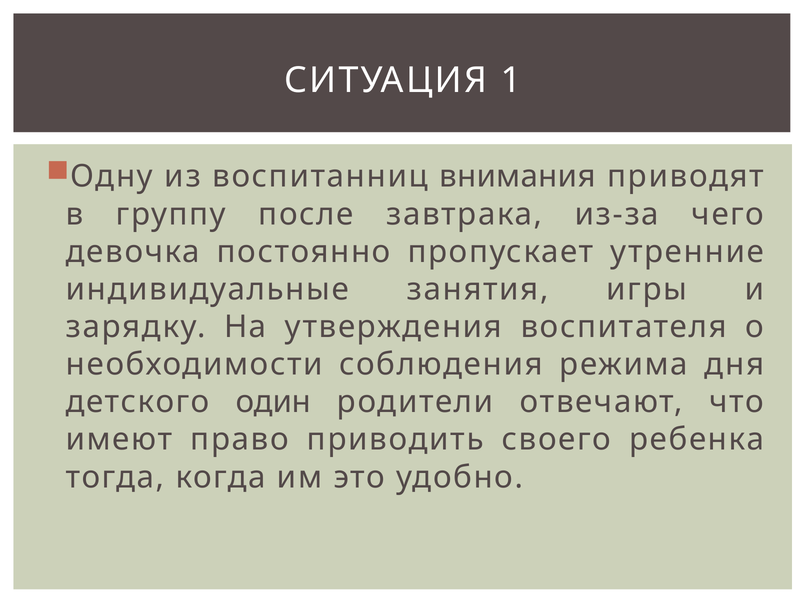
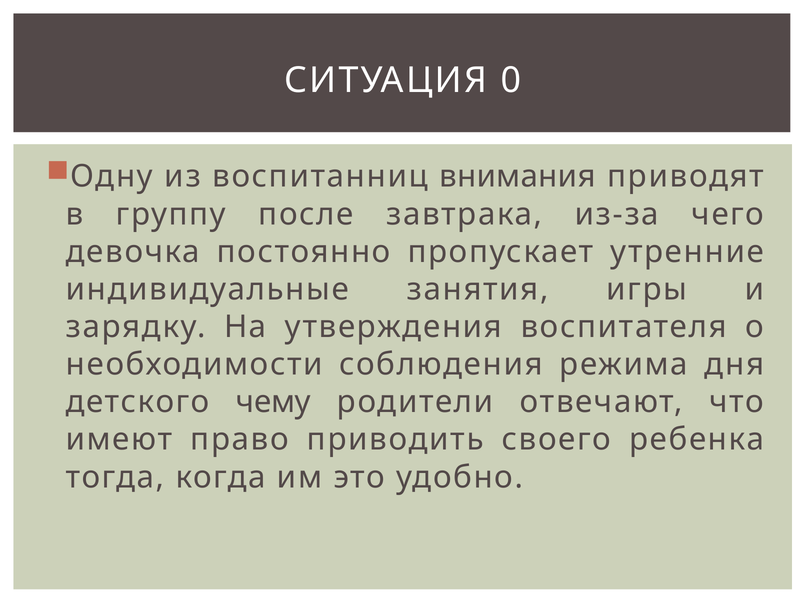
1: 1 -> 0 (511, 80)
один: один -> чему (273, 402)
